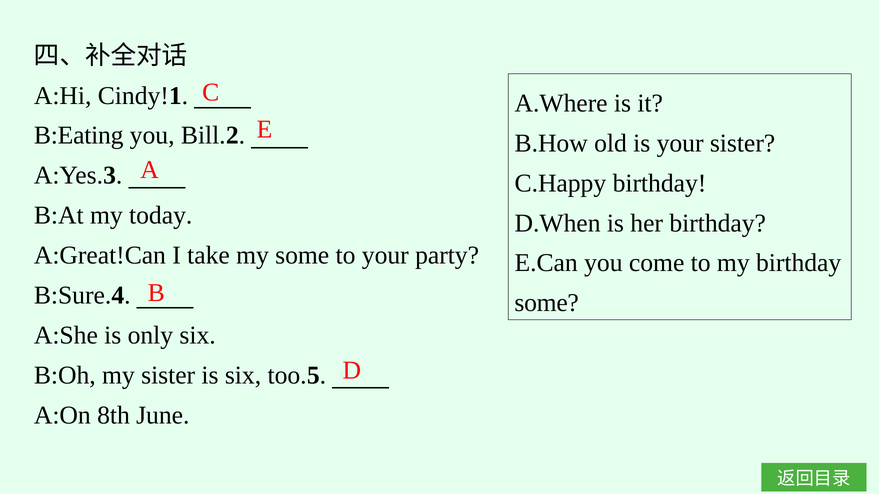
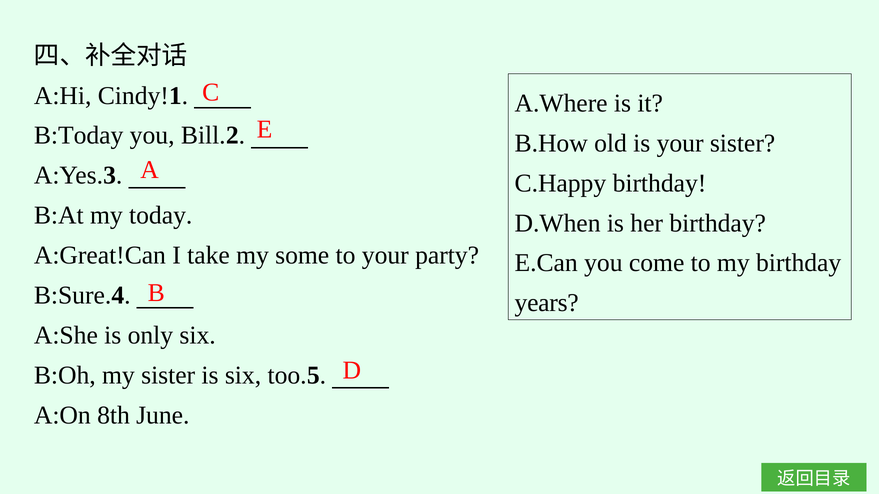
B:Eating: B:Eating -> B:Today (79, 136)
some: some -> years (547, 303)
